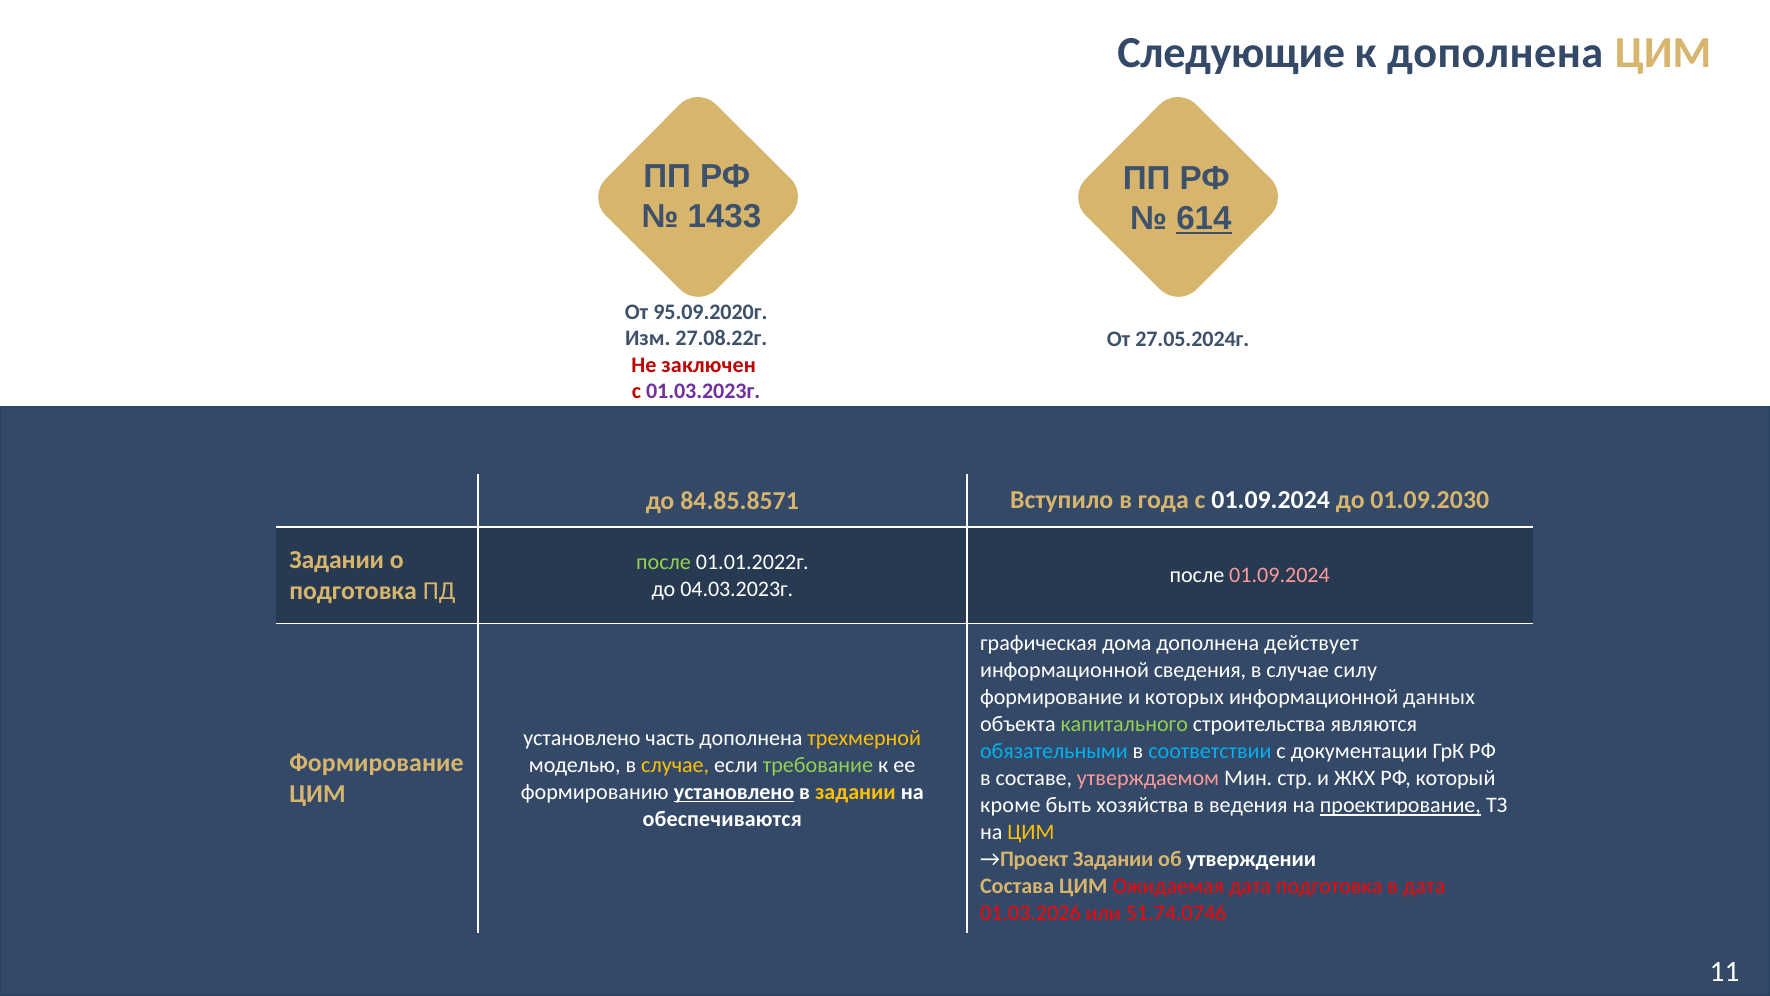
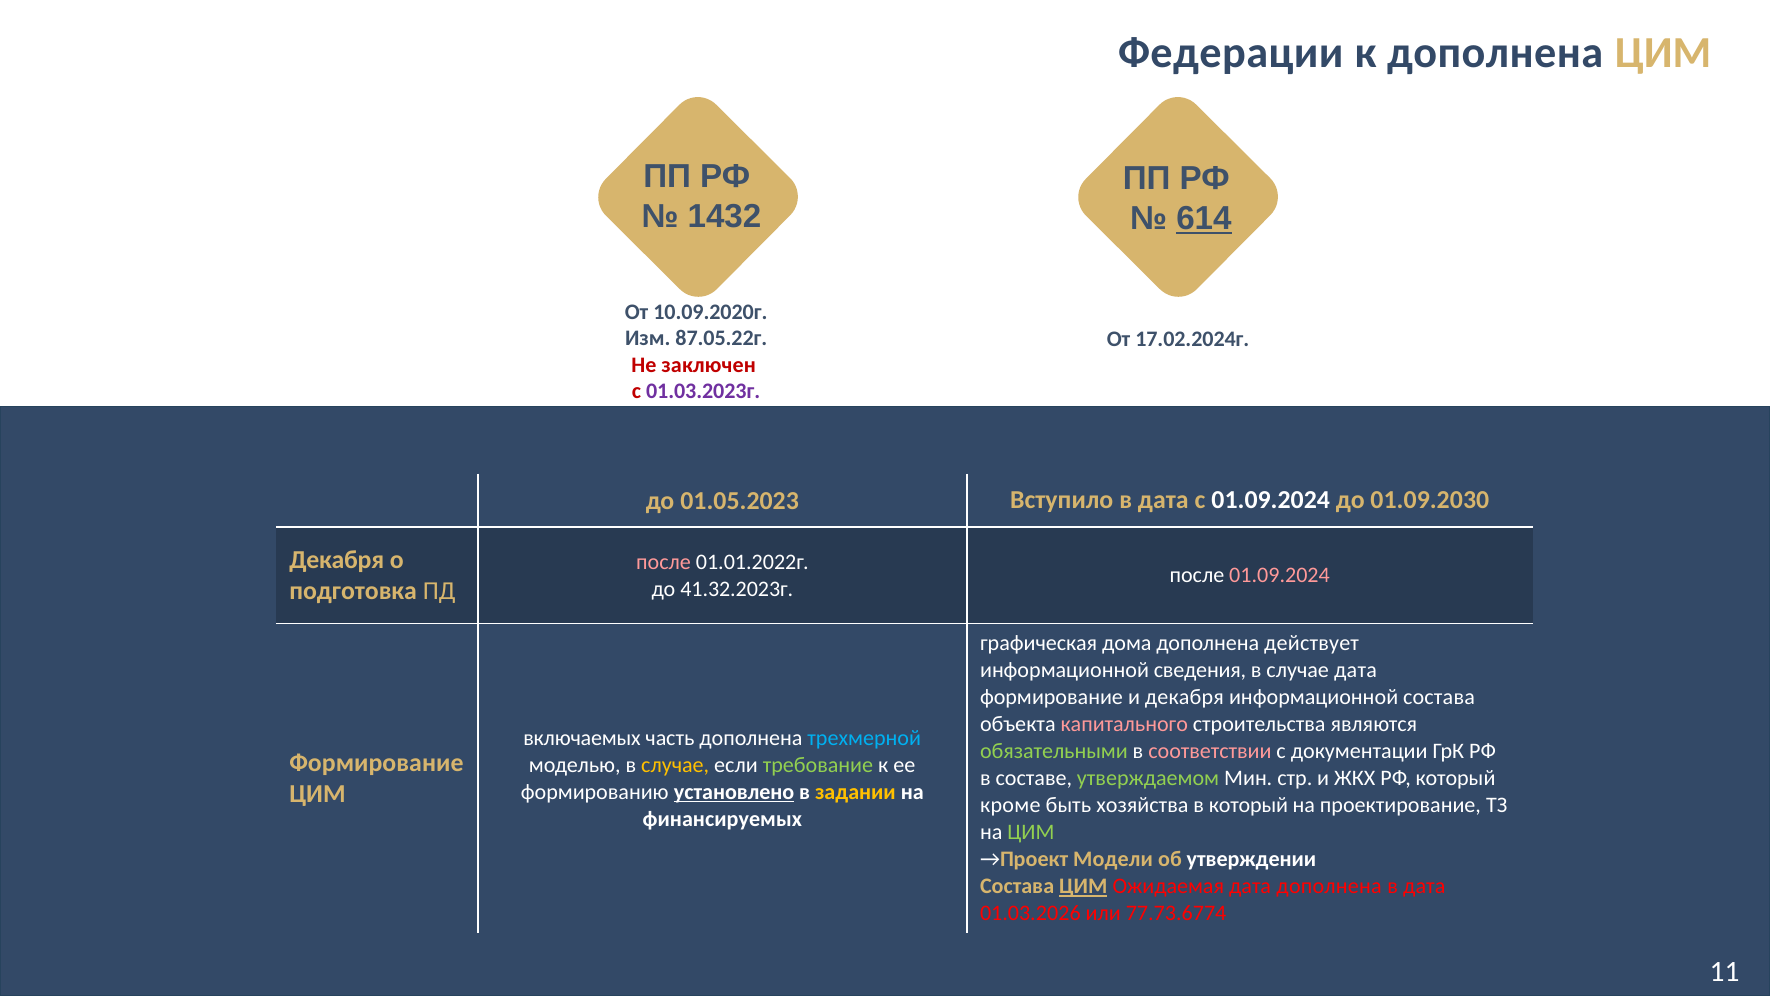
Следующие: Следующие -> Федерации (1231, 53)
1433: 1433 -> 1432 (724, 217)
95.09.2020г: 95.09.2020г -> 10.09.2020г (710, 312)
27.08.22г: 27.08.22г -> 87.05.22г (721, 338)
27.05.2024г: 27.05.2024г -> 17.02.2024г (1192, 339)
84.85.8571: 84.85.8571 -> 01.05.2023 (740, 501)
Вступило в года: года -> дата (1163, 500)
Задании: Задании -> Декабря (337, 560)
после colour: light green -> pink (664, 562)
04.03.2023г: 04.03.2023г -> 41.32.2023г (737, 589)
случае силу: силу -> дата (1356, 670)
и которых: которых -> декабря (1184, 697)
информационной данных: данных -> состава (1439, 697)
капитального colour: light green -> pink (1124, 724)
установлено: установлено -> включаемых (582, 738)
трехмерной colour: yellow -> light blue (864, 738)
обязательными colour: light blue -> light green (1054, 751)
соответствии colour: light blue -> pink (1210, 751)
утверждаемом colour: pink -> light green (1148, 778)
в ведения: ведения -> который (1248, 805)
проектирование underline: present -> none (1400, 805)
обеспечиваются: обеспечиваются -> финансируемых (722, 819)
ЦИМ colour: yellow -> light green (1031, 832)
→Проект Задании: Задании -> Модели (1113, 859)
ЦИМ underline: none -> present (1083, 886)
дата подготовка: подготовка -> дополнена (1329, 886)
51.74.0746: 51.74.0746 -> 77.73.6774 (1176, 913)
